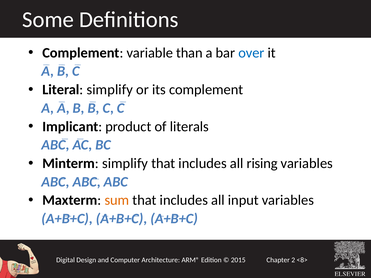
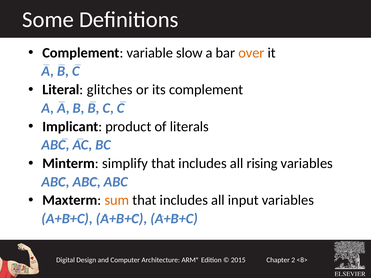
than: than -> slow (189, 53)
over colour: blue -> orange (251, 53)
Literal simplify: simplify -> glitches (110, 90)
